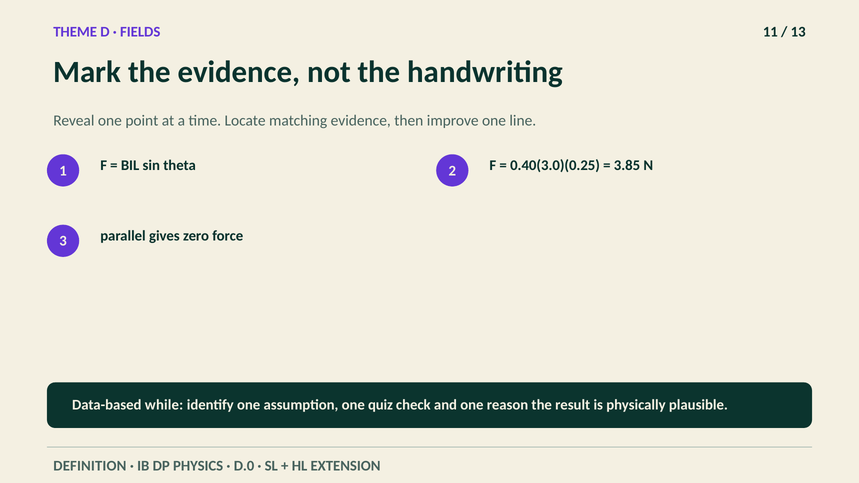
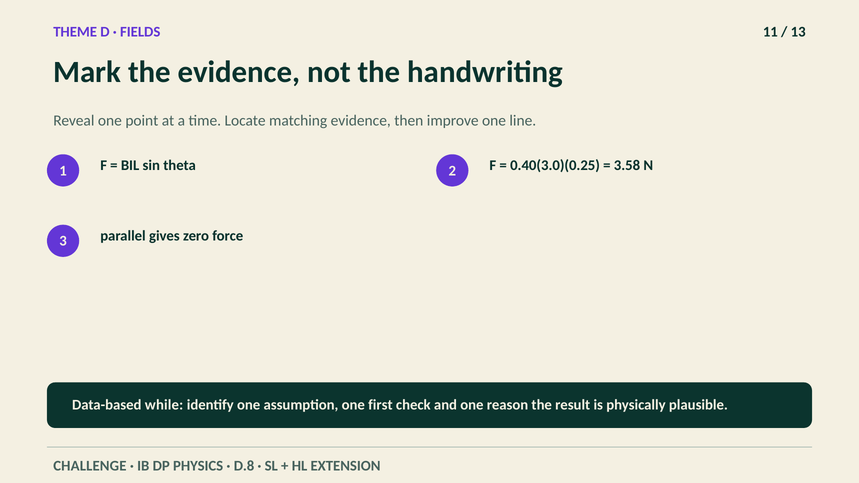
3.85: 3.85 -> 3.58 (627, 165)
quiz: quiz -> first (380, 405)
DEFINITION: DEFINITION -> CHALLENGE (90, 466)
D.0: D.0 -> D.8 (244, 466)
